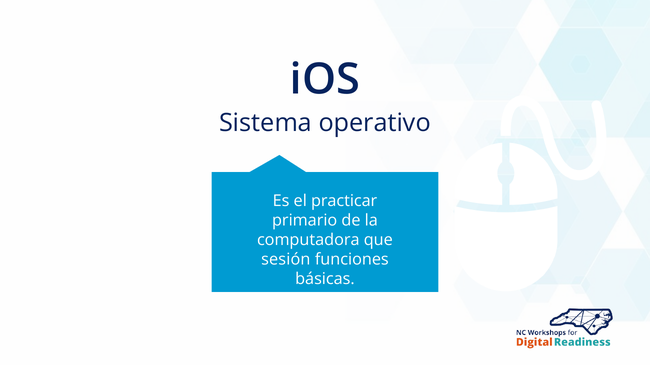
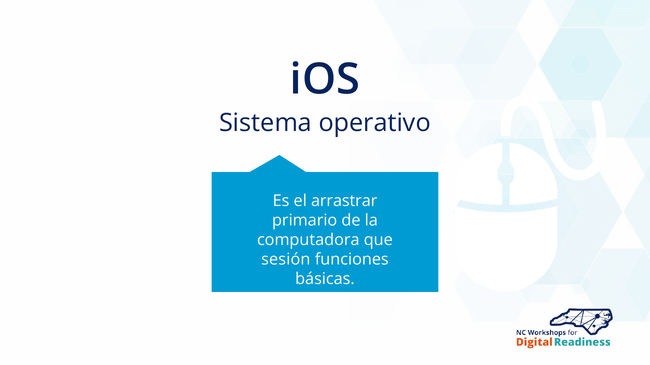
practicar: practicar -> arrastrar (344, 201)
